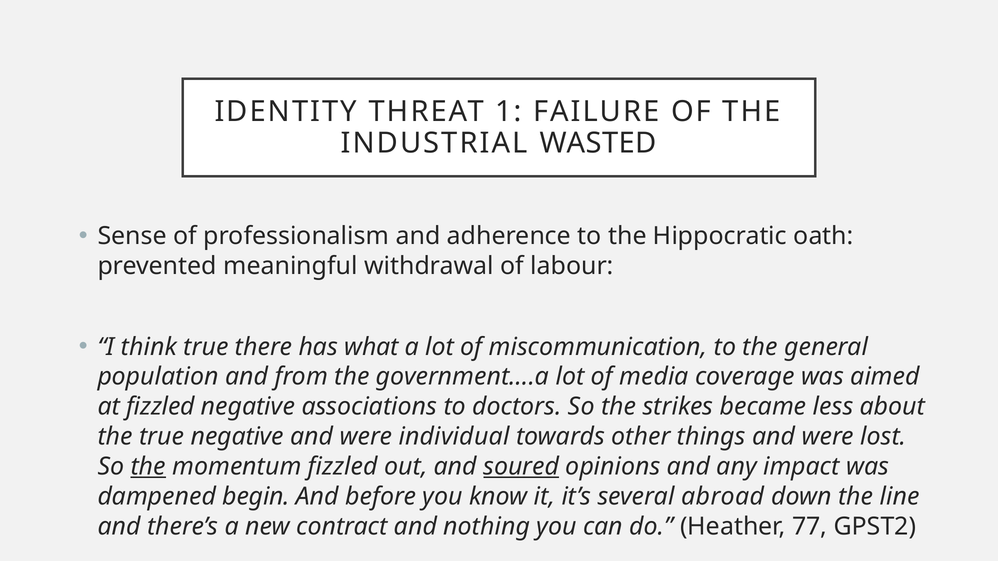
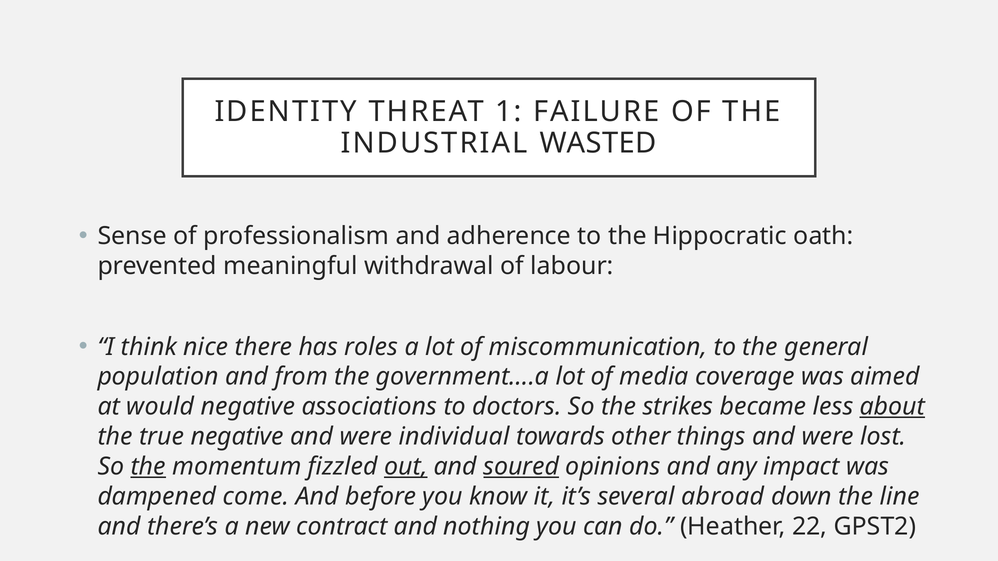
think true: true -> nice (206, 347)
what: what -> roles (371, 347)
at fizzled: fizzled -> would (160, 407)
about underline: none -> present (892, 407)
out underline: none -> present (406, 467)
begin: begin -> come (256, 497)
77: 77 -> 22 (810, 527)
